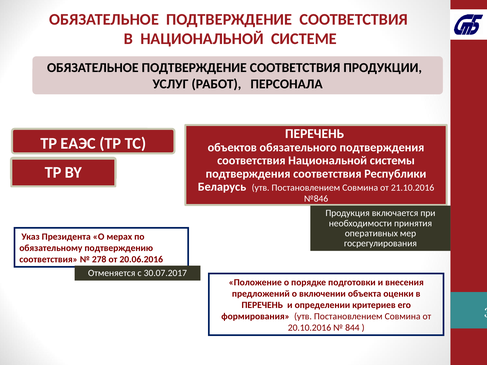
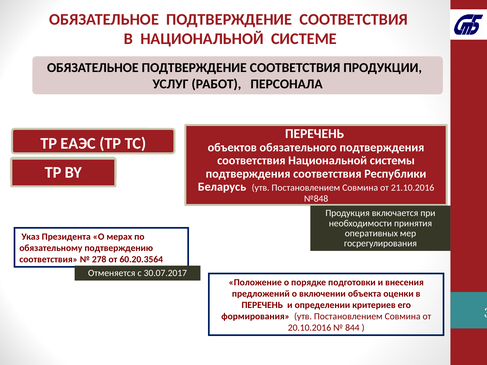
№846: №846 -> №848 (316, 199)
20.06.2016: 20.06.2016 -> 60.20.3564 (141, 260)
